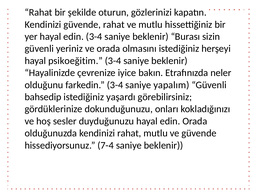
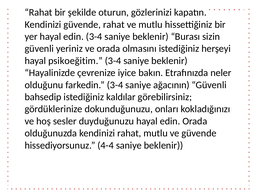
yapalım: yapalım -> ağacının (171, 85)
yaşardı: yaşardı -> kaldılar (121, 97)
7-4: 7-4 -> 4-4 (106, 145)
